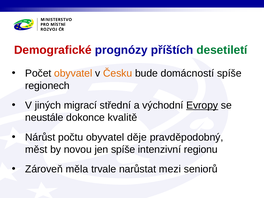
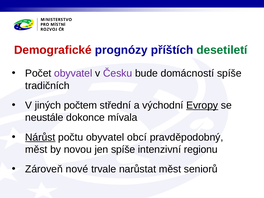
obyvatel colour: orange -> purple (73, 73)
Česku colour: orange -> purple (118, 73)
regionech: regionech -> tradičních (47, 86)
migrací: migrací -> počtem (80, 105)
kvalitě: kvalitě -> mívala (123, 118)
Nárůst underline: none -> present (40, 137)
děje: děje -> obcí (137, 137)
měla: měla -> nové (77, 169)
narůstat mezi: mezi -> měst (170, 169)
